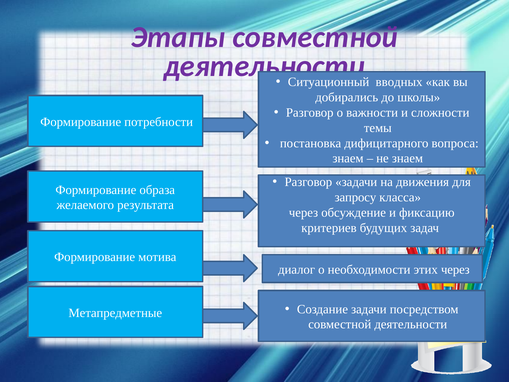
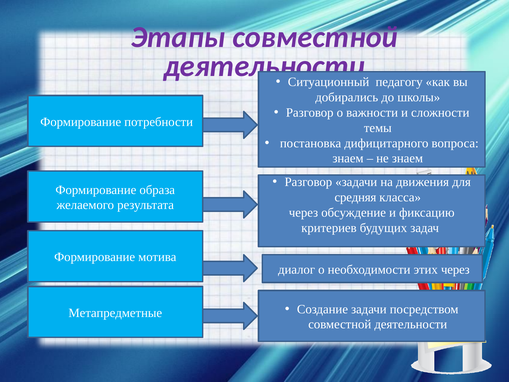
вводных: вводных -> педагогу (399, 82)
запросу: запросу -> средняя (355, 197)
